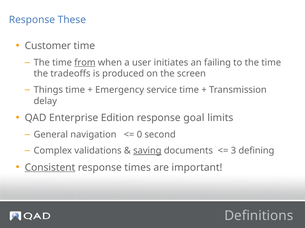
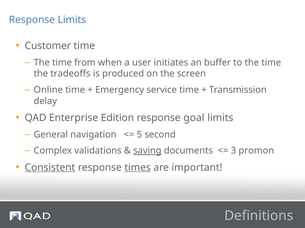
Response These: These -> Limits (72, 20)
from underline: present -> none (85, 63)
failing: failing -> buffer (217, 63)
Things: Things -> Online (48, 90)
0: 0 -> 5 (139, 135)
defining: defining -> promon (256, 151)
times underline: none -> present (138, 168)
